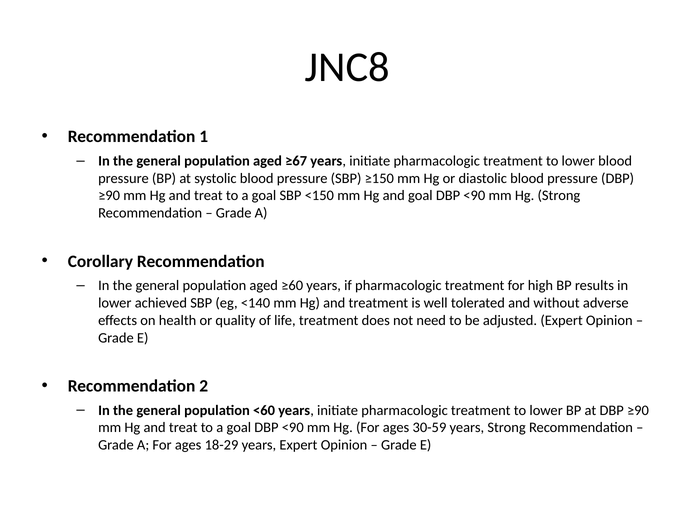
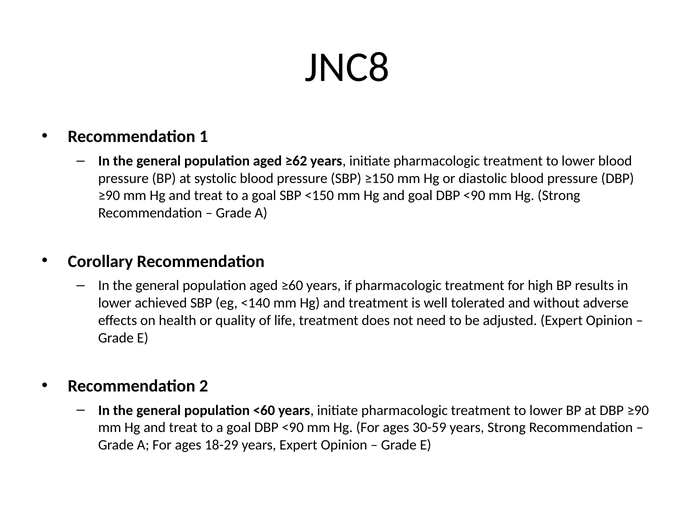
≥67: ≥67 -> ≥62 (296, 161)
